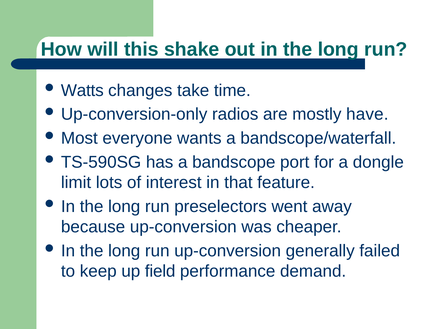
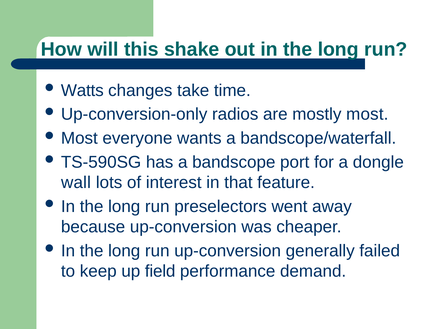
mostly have: have -> most (367, 114)
limit: limit -> wall (76, 182)
